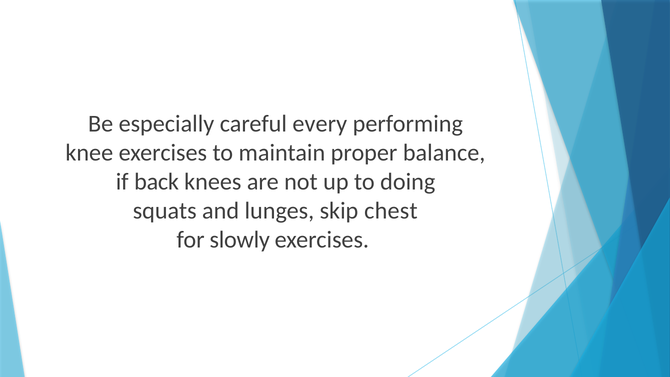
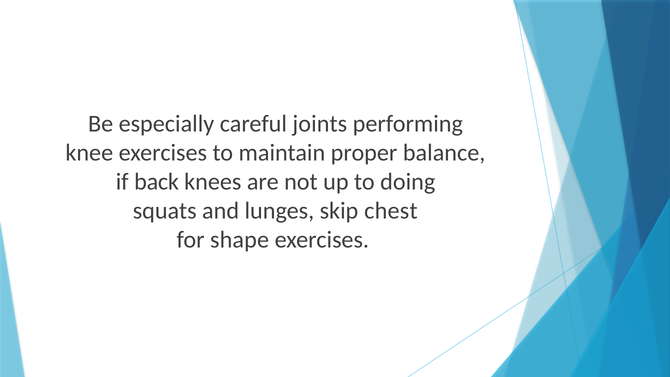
every: every -> joints (320, 124)
slowly: slowly -> shape (240, 240)
